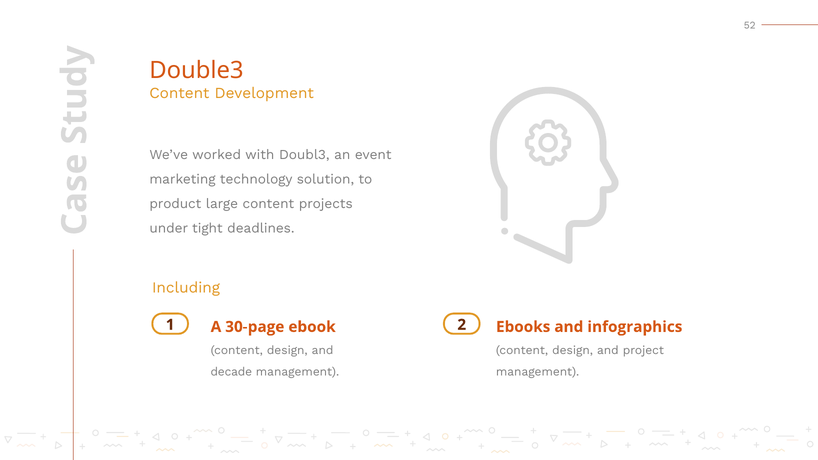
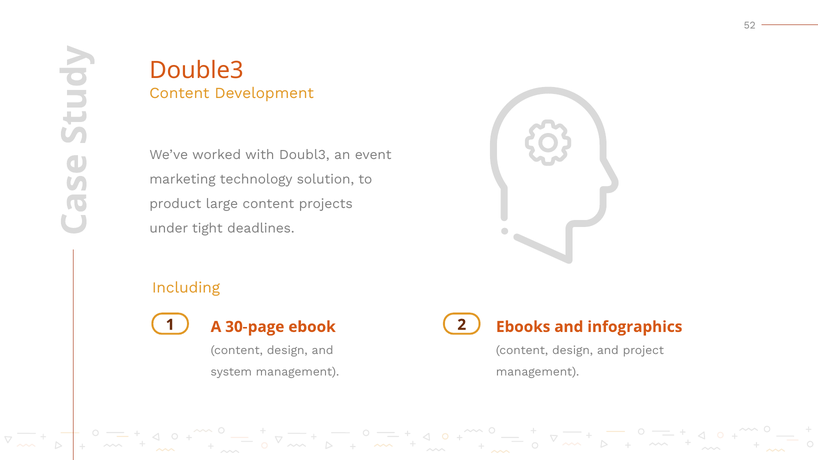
decade: decade -> system (231, 372)
